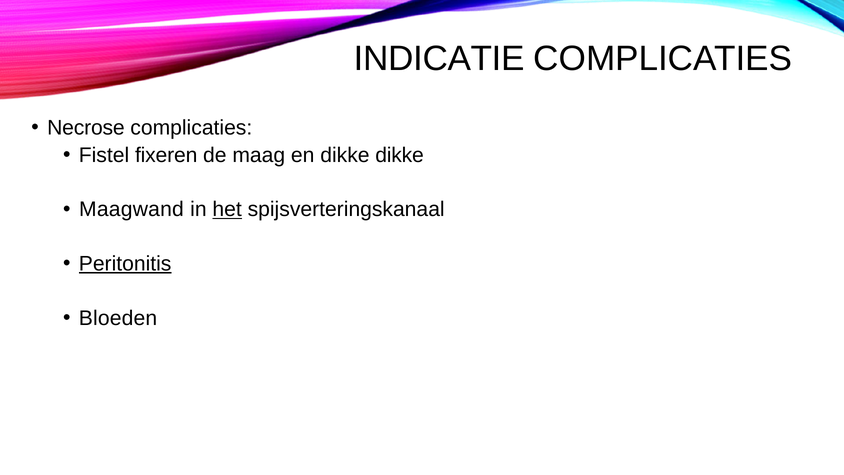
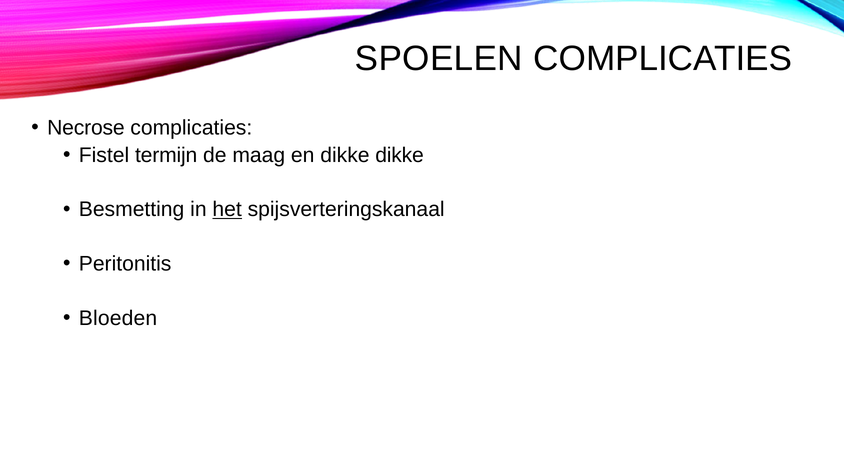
INDICATIE: INDICATIE -> SPOELEN (439, 59)
fixeren: fixeren -> termijn (166, 155)
Maagwand: Maagwand -> Besmetting (132, 209)
Peritonitis underline: present -> none (125, 264)
